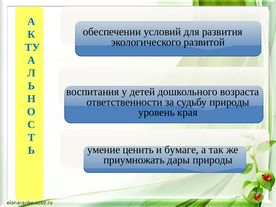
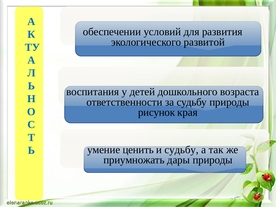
уровень: уровень -> рисунок (157, 112)
и бумаге: бумаге -> судьбу (182, 150)
